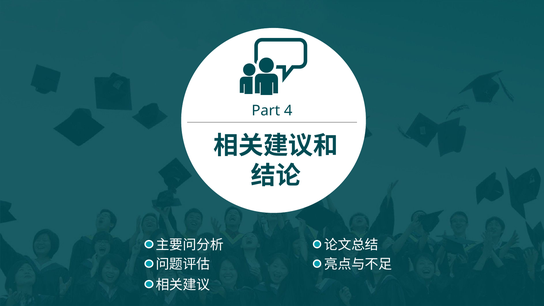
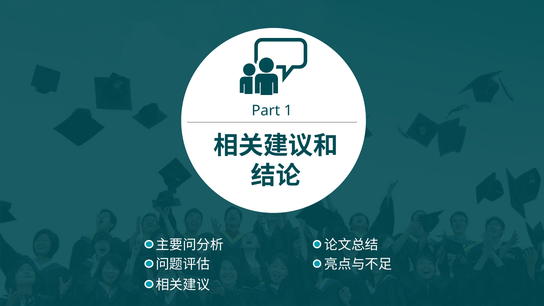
4: 4 -> 1 (288, 110)
